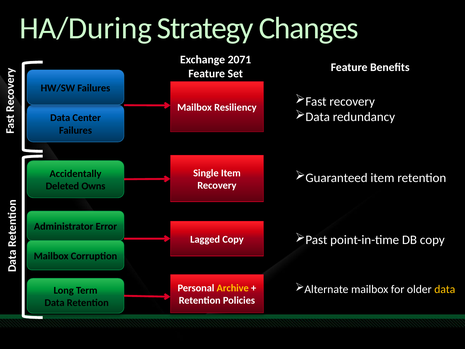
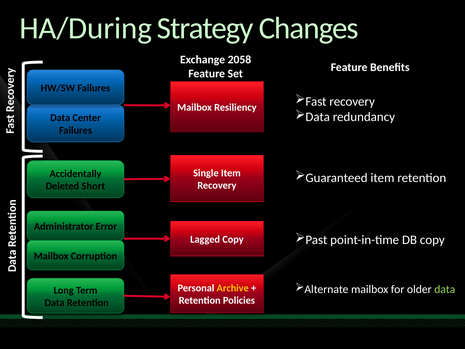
2071: 2071 -> 2058 (239, 60)
Owns: Owns -> Short (93, 186)
data colour: yellow -> light green (445, 289)
